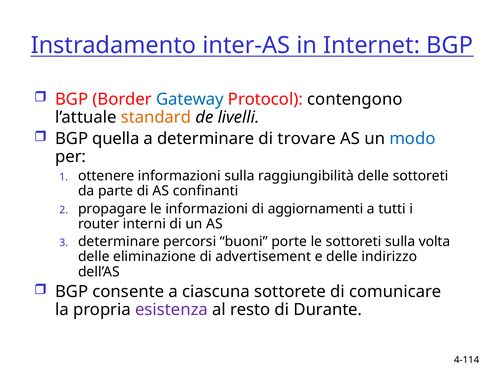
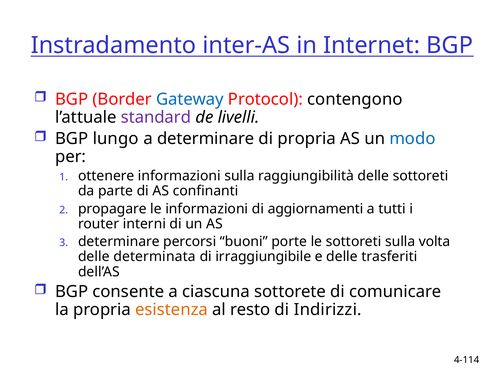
standard colour: orange -> purple (156, 117)
quella: quella -> lungo (116, 138)
di trovare: trovare -> propria (307, 138)
eliminazione: eliminazione -> determinata (155, 257)
advertisement: advertisement -> irraggiungibile (263, 257)
indirizzo: indirizzo -> trasferiti (389, 257)
esistenza colour: purple -> orange (172, 309)
Durante: Durante -> Indirizzi (328, 309)
